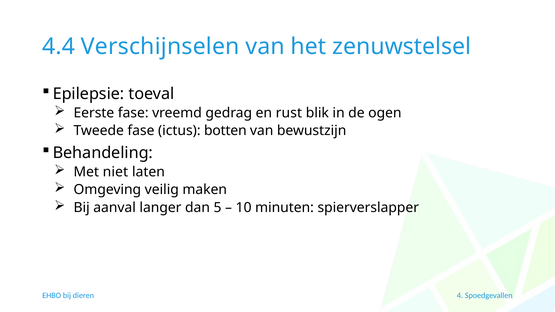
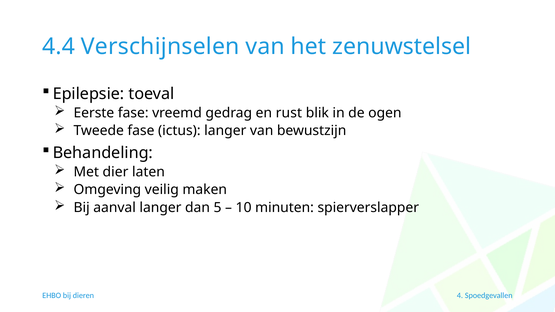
ictus botten: botten -> langer (225, 131)
niet: niet -> dier (115, 172)
